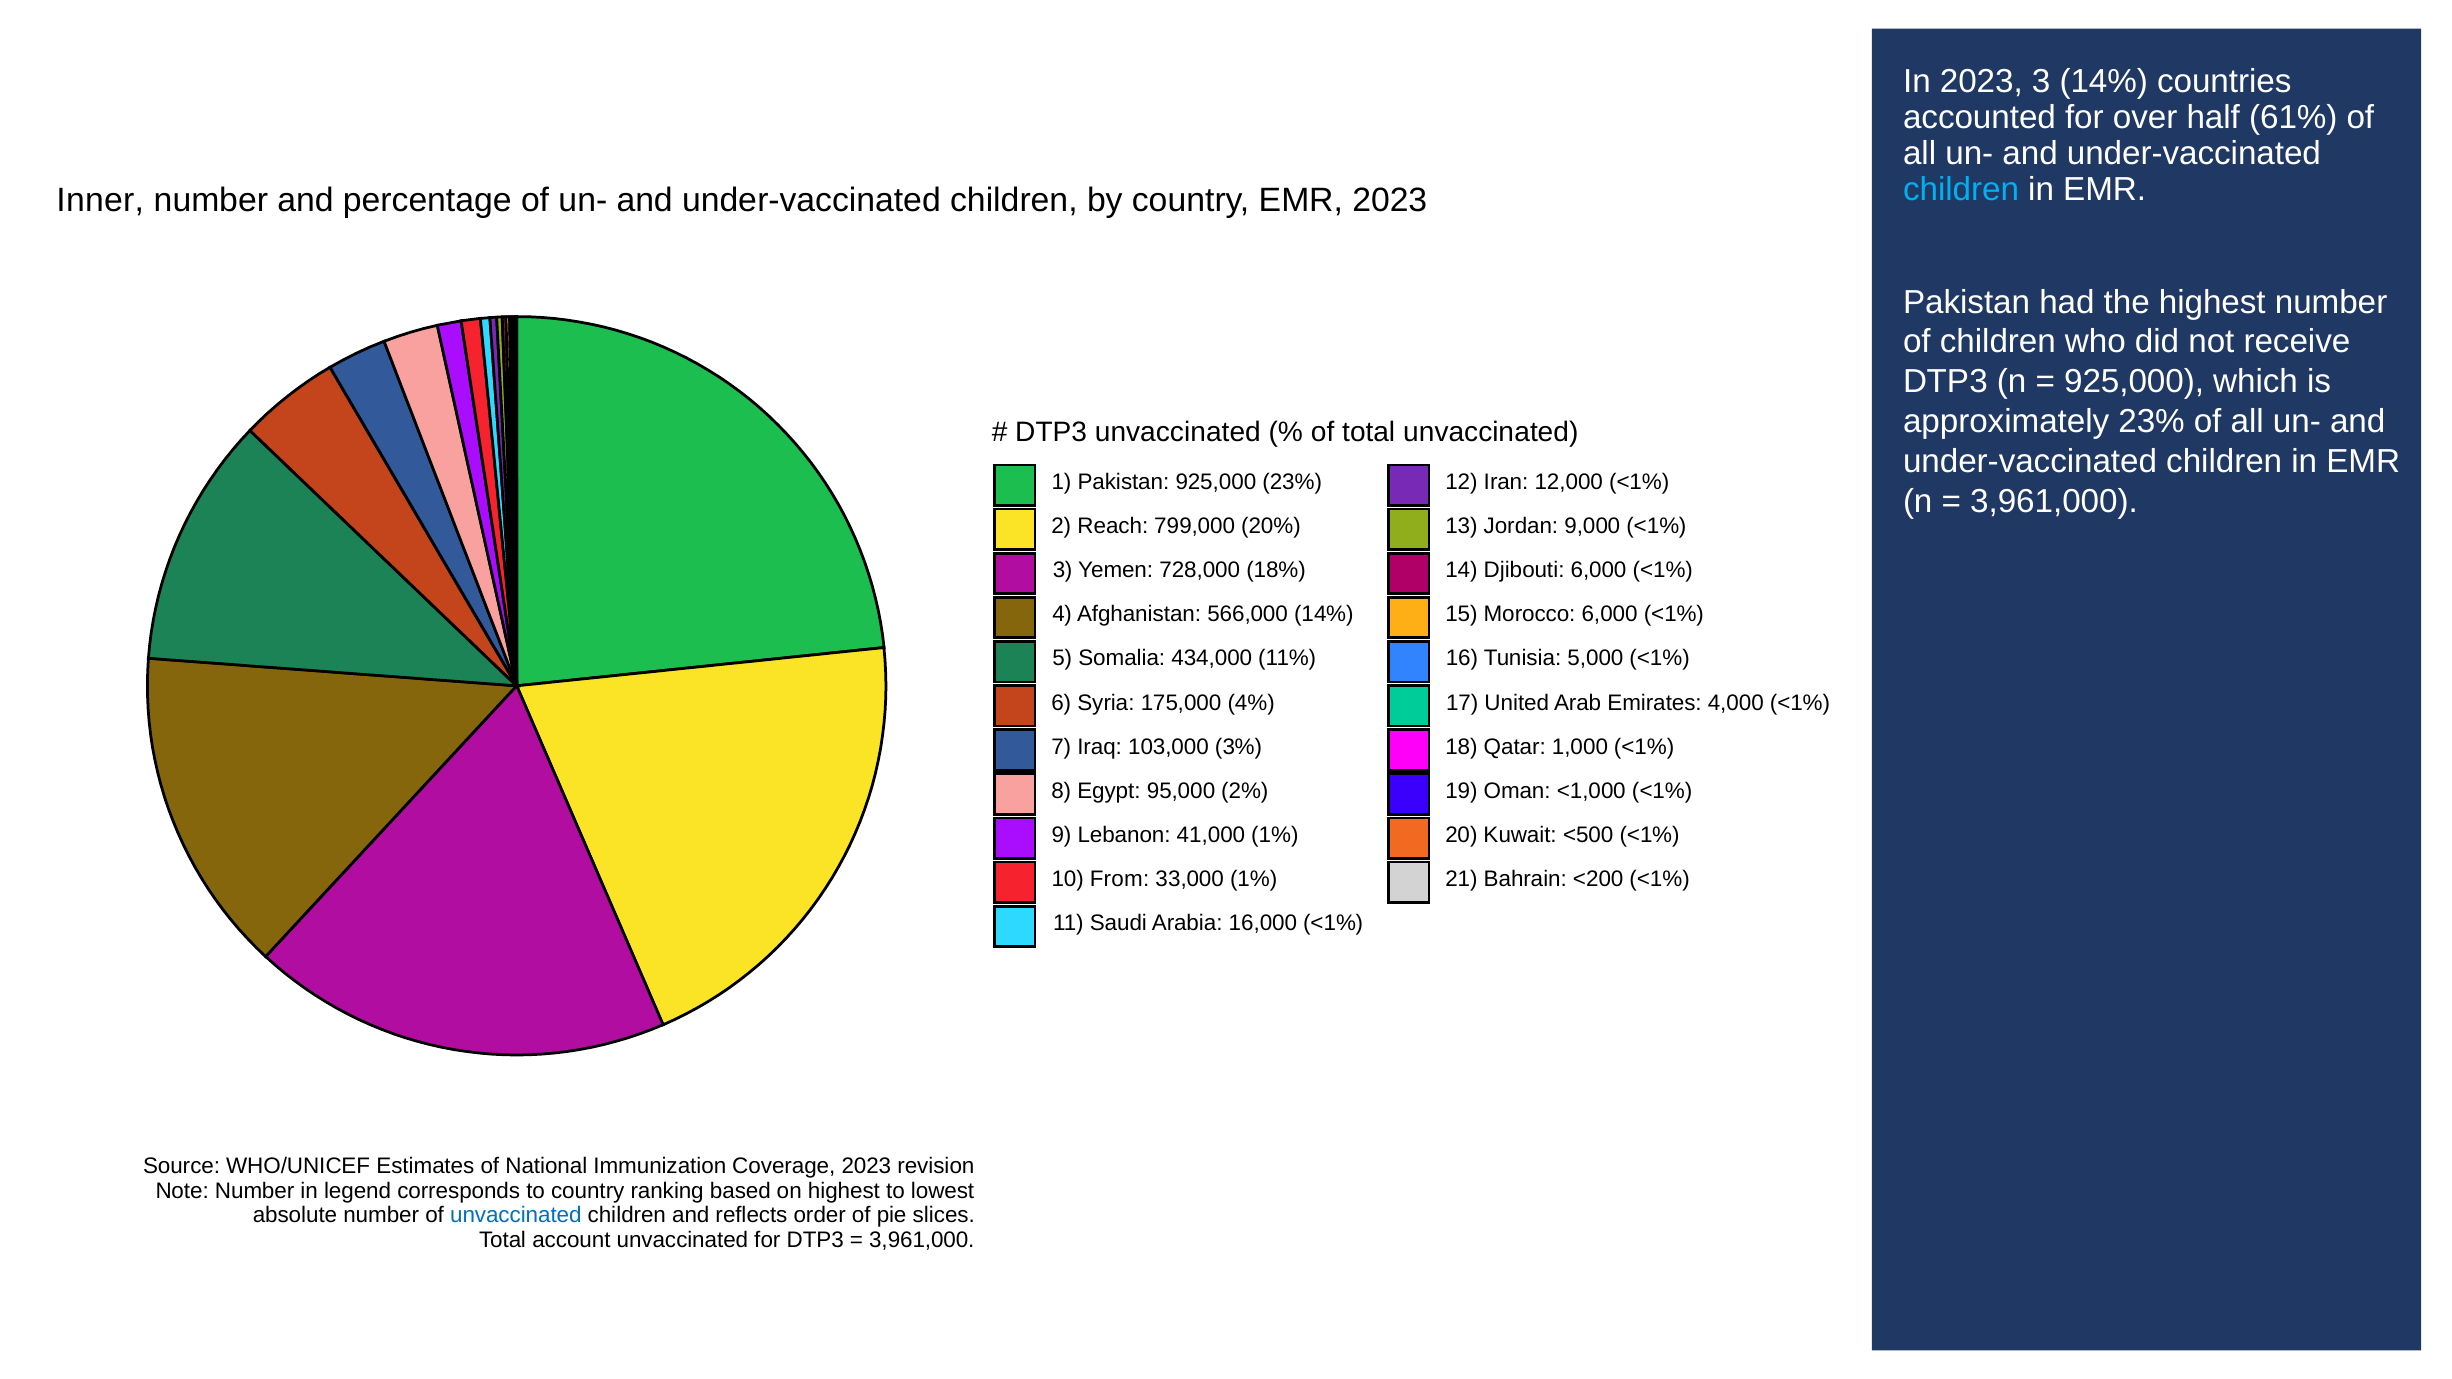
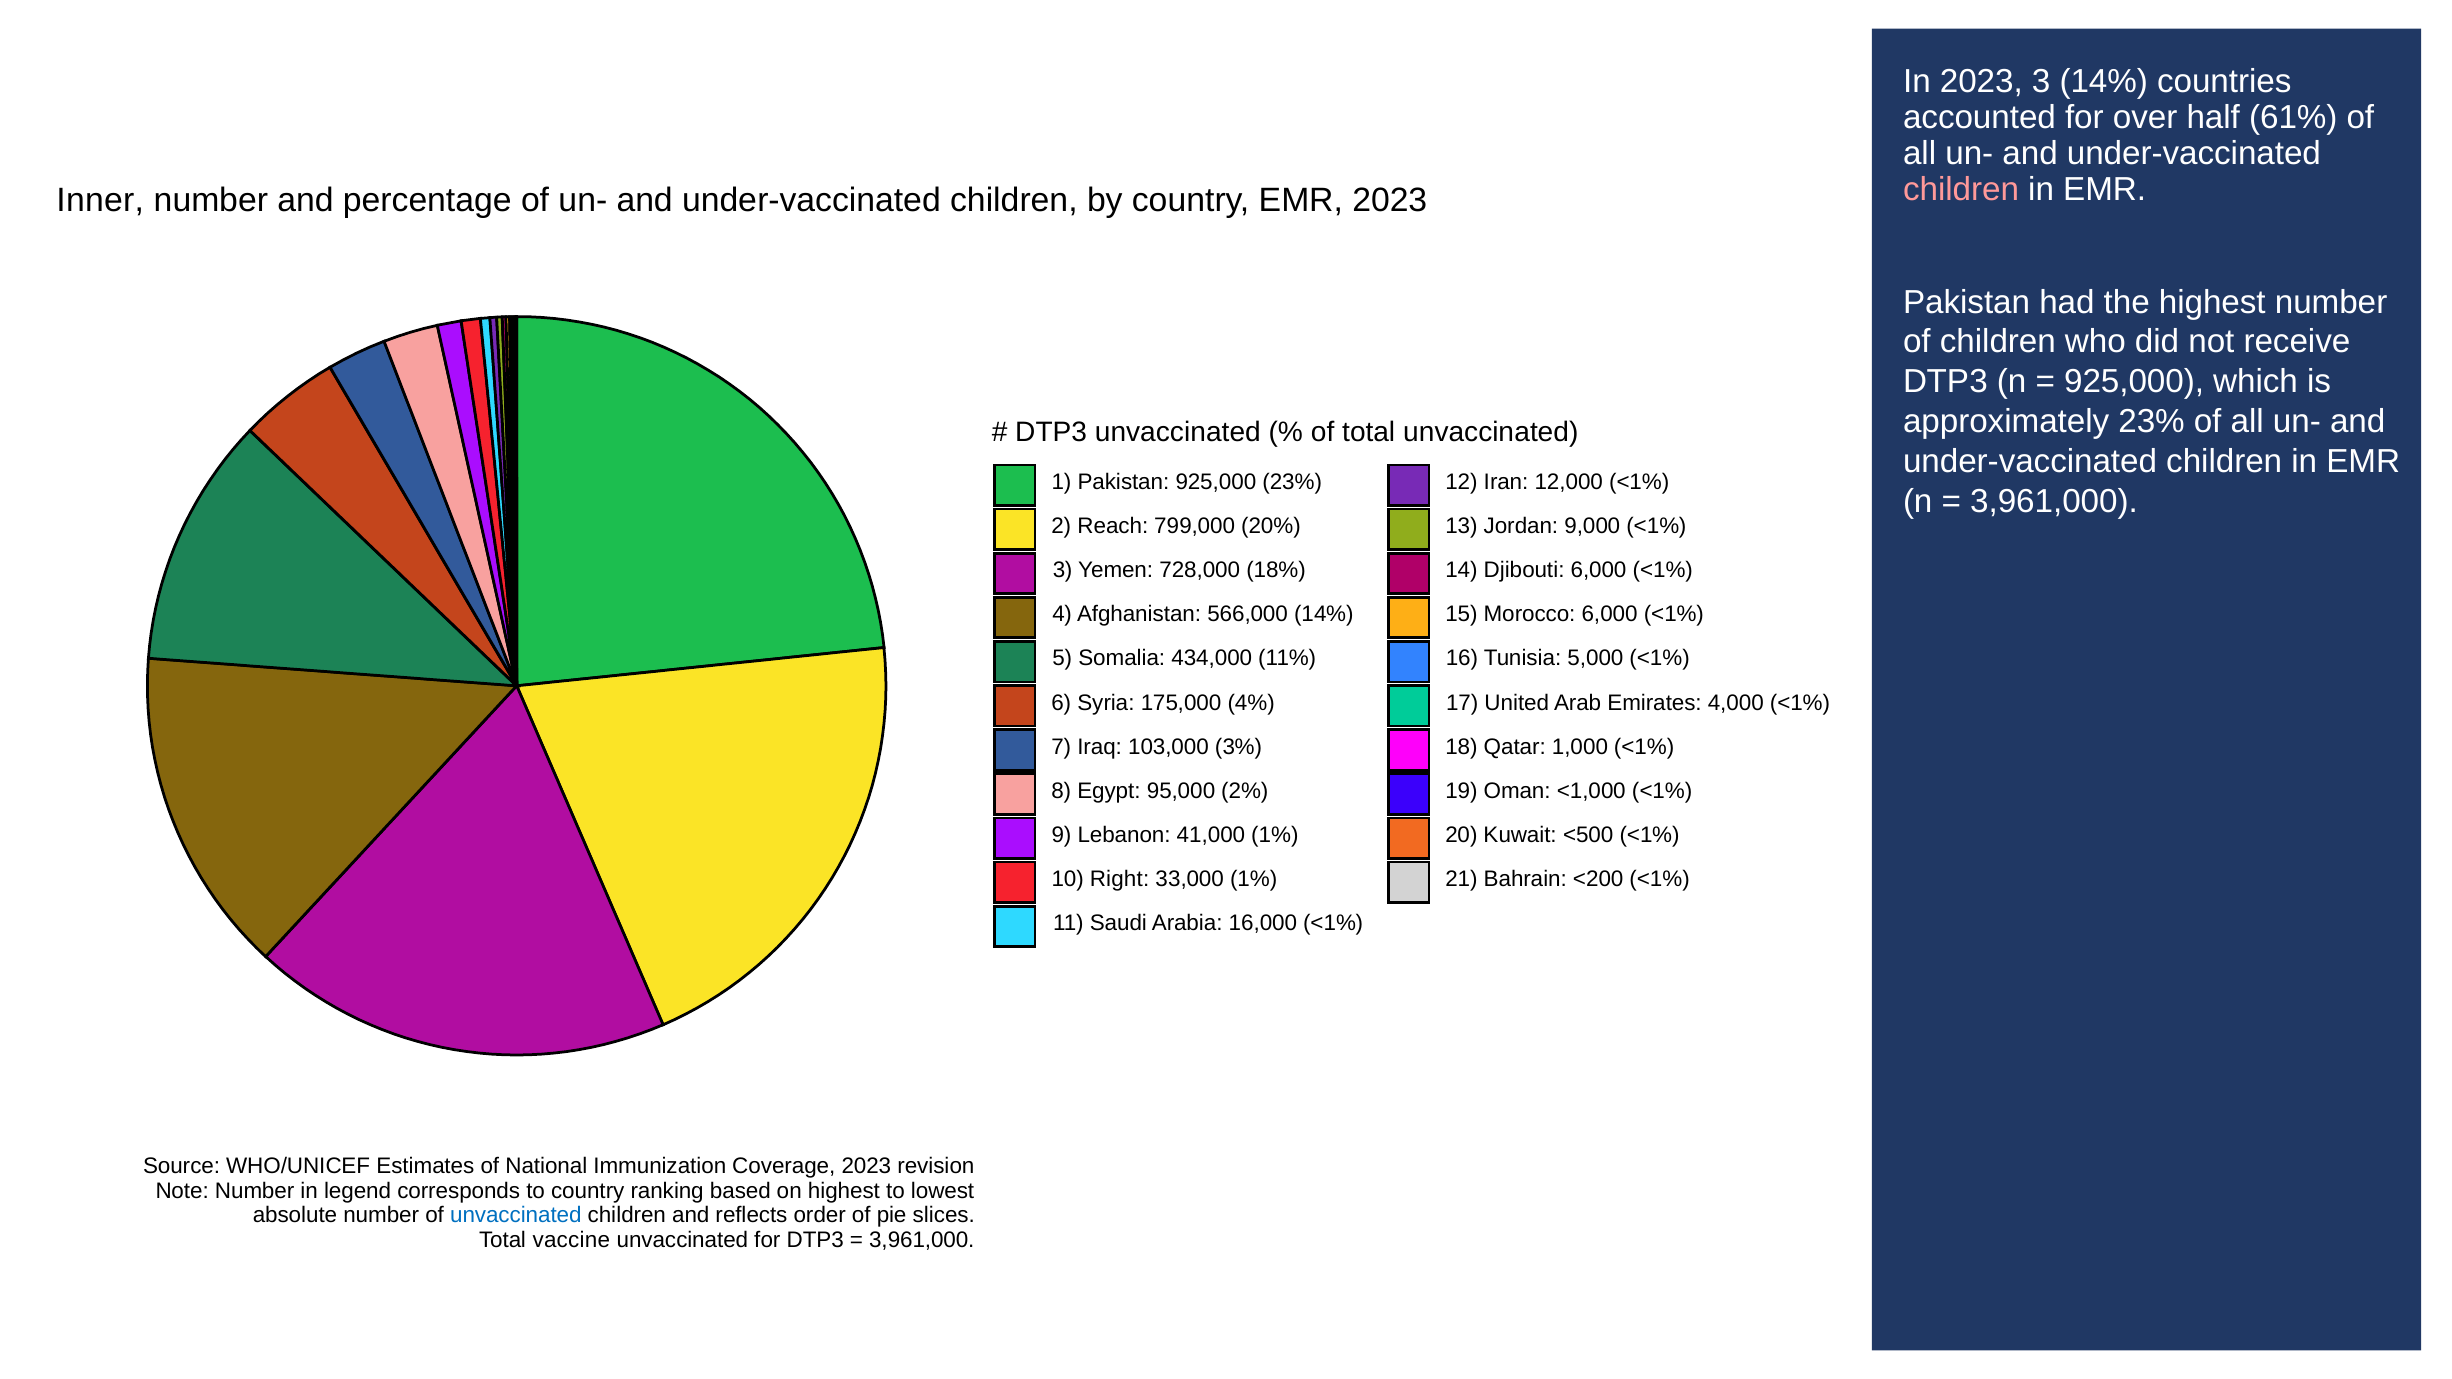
children colour: light blue -> pink (1961, 190)
From: From -> Right (1120, 879)
account: account -> vaccine (571, 1240)
